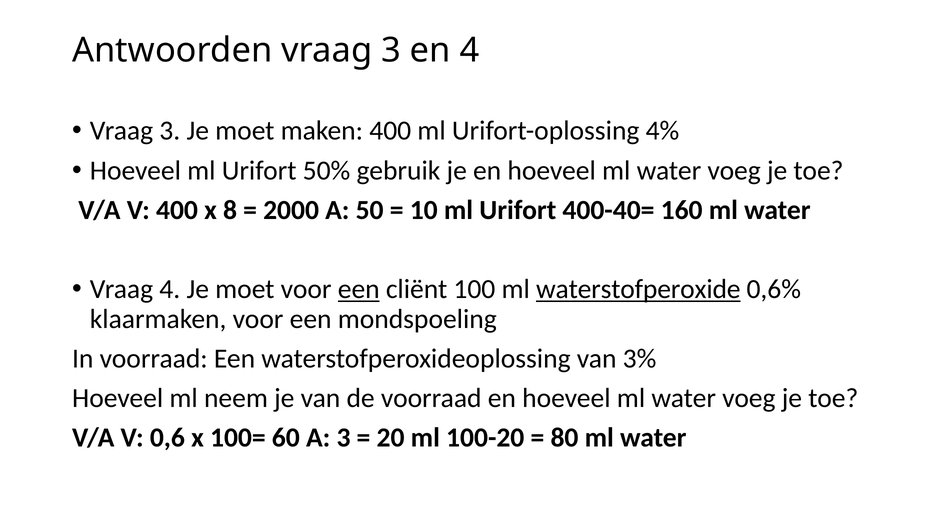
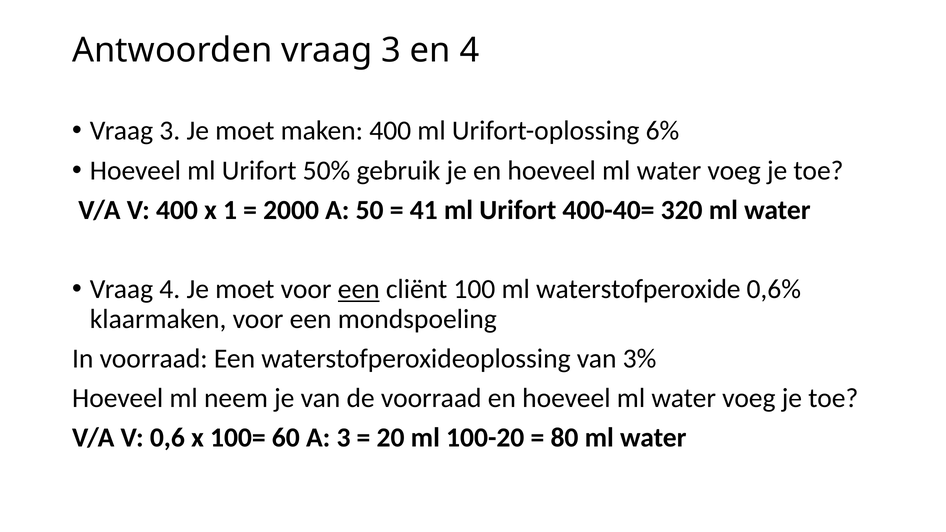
4%: 4% -> 6% (662, 131)
8: 8 -> 1 (230, 210)
10: 10 -> 41 (424, 210)
160: 160 -> 320 (682, 210)
waterstofperoxide underline: present -> none (638, 289)
